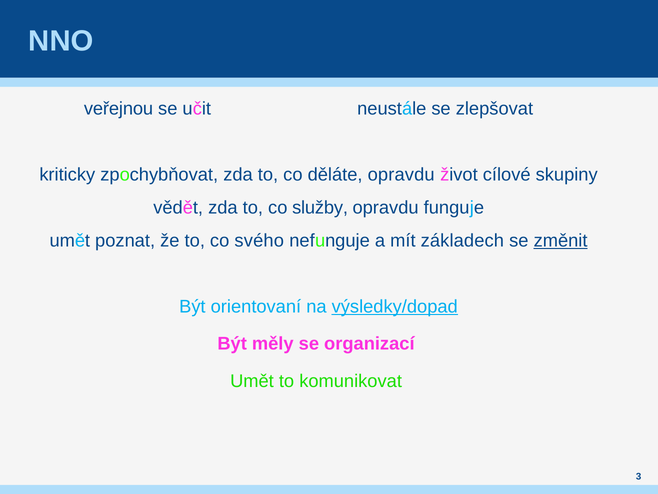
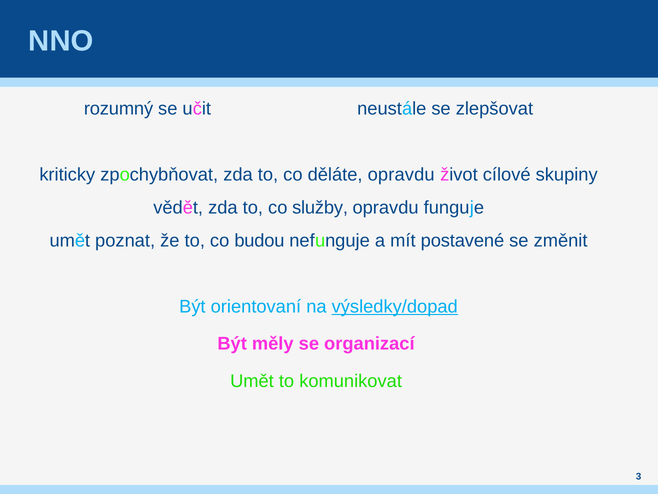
veřejnou: veřejnou -> rozumný (119, 109)
svého: svého -> budou (259, 240)
základech: základech -> postavené (462, 240)
změnit underline: present -> none (561, 240)
